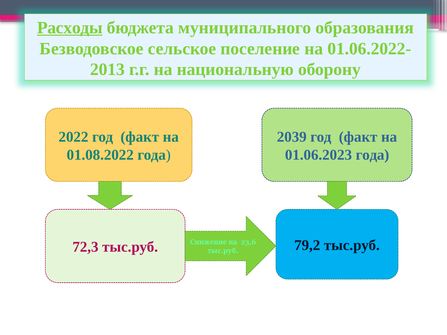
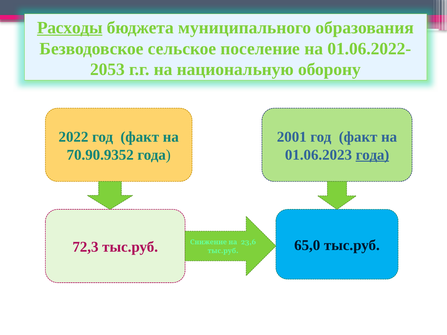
2013: 2013 -> 2053 (107, 70)
2039: 2039 -> 2001 (292, 137)
01.08.2022: 01.08.2022 -> 70.90.9352 (100, 155)
года underline: none -> present (372, 155)
79,2: 79,2 -> 65,0 (307, 245)
